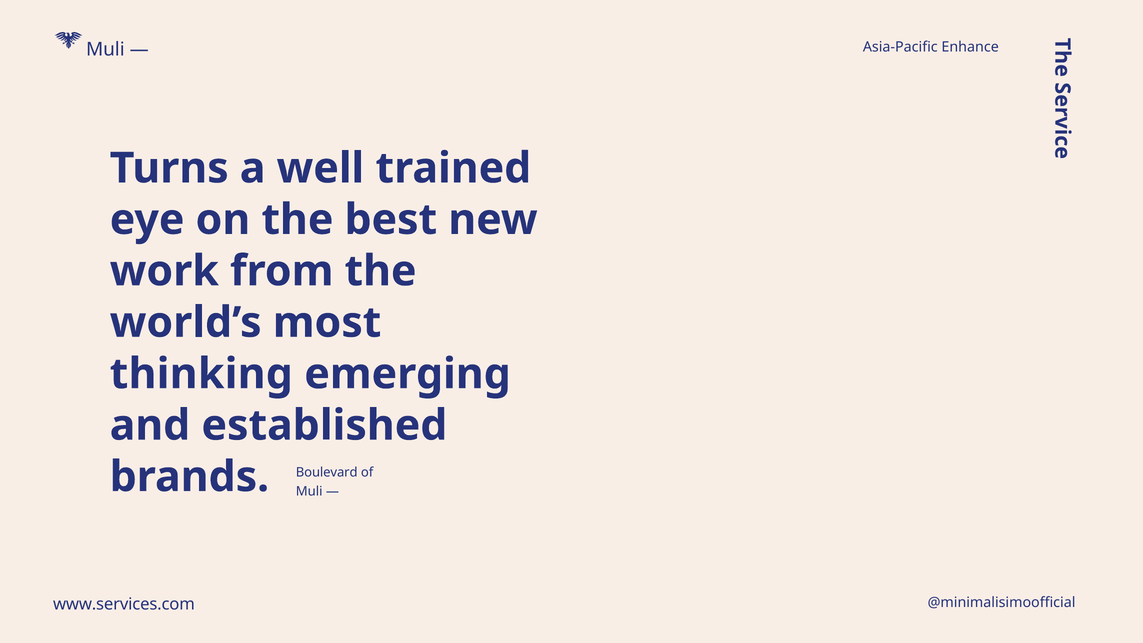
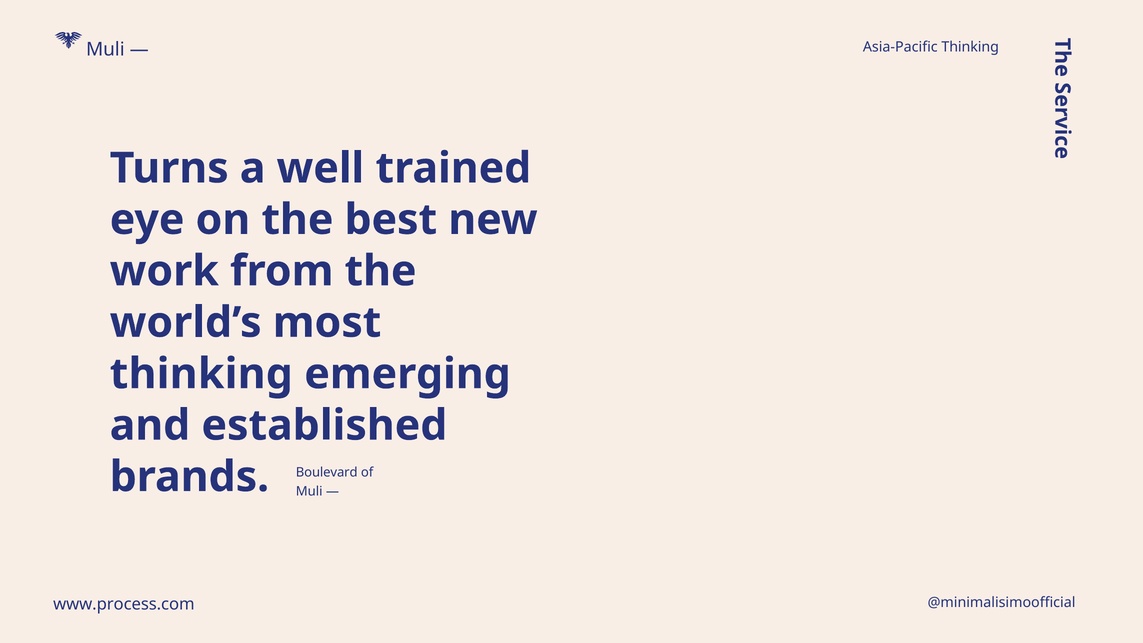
Asia-Pacific Enhance: Enhance -> Thinking (970, 47)
www.services.com: www.services.com -> www.process.com (124, 604)
